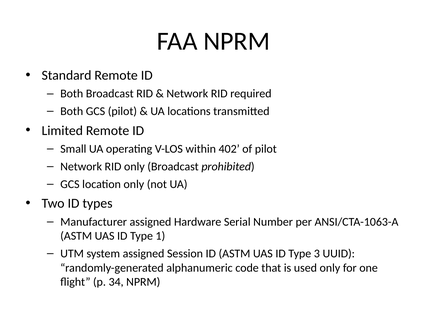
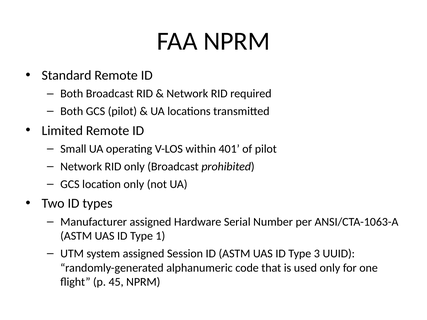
402: 402 -> 401 (229, 149)
34: 34 -> 45 (116, 282)
